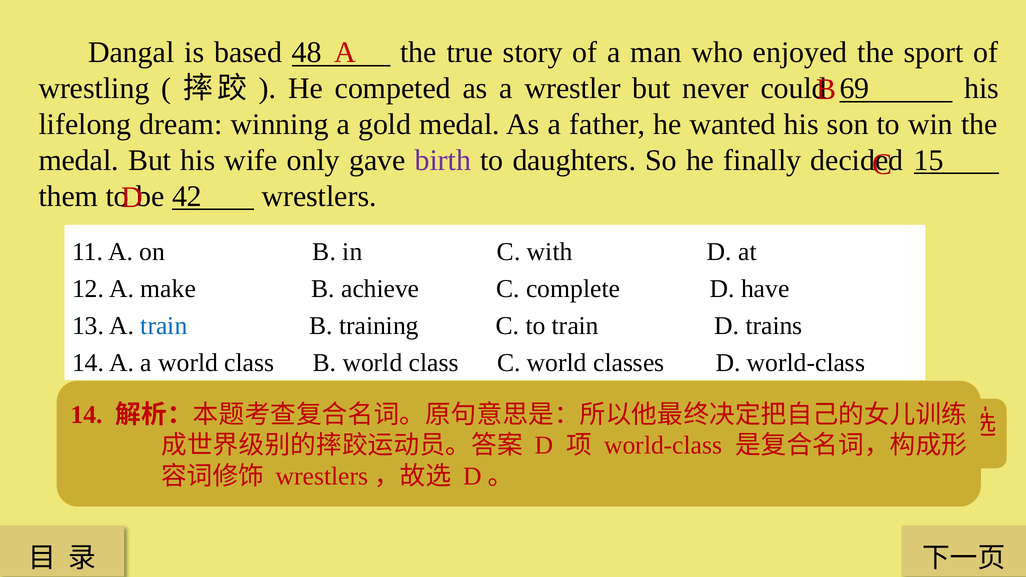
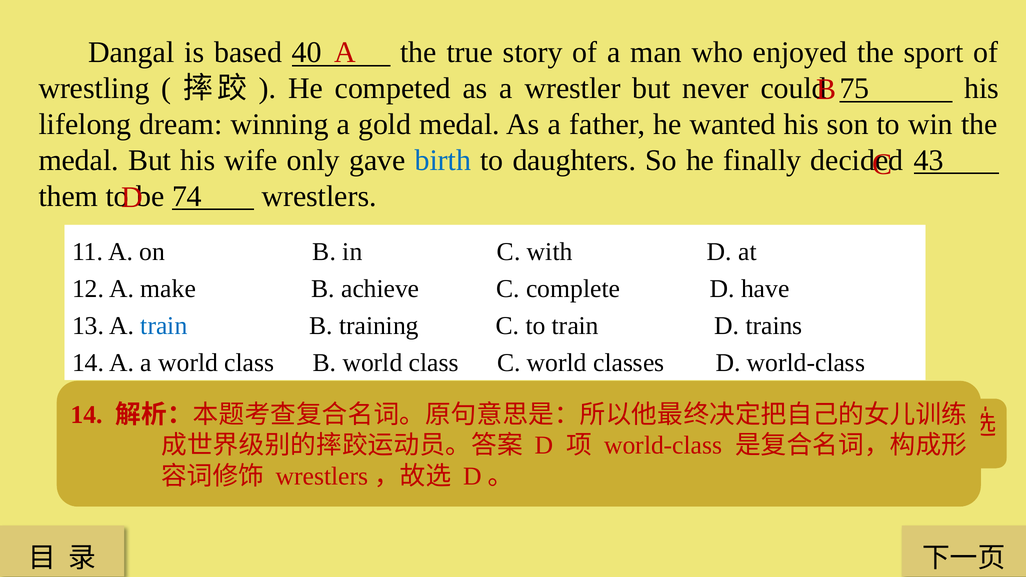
48: 48 -> 40 (307, 52)
69: 69 -> 75 (854, 88)
birth colour: purple -> blue (443, 160)
15: 15 -> 43 (929, 160)
42: 42 -> 74 (187, 196)
